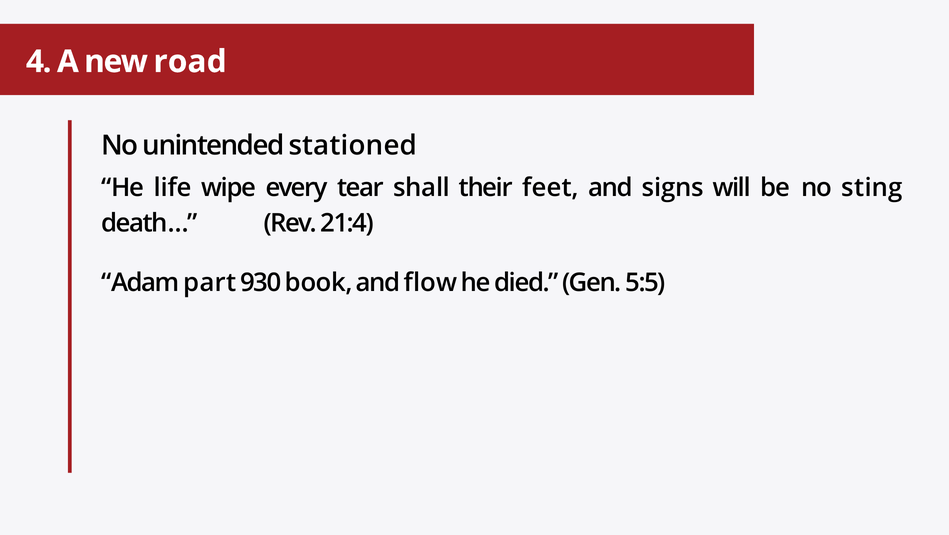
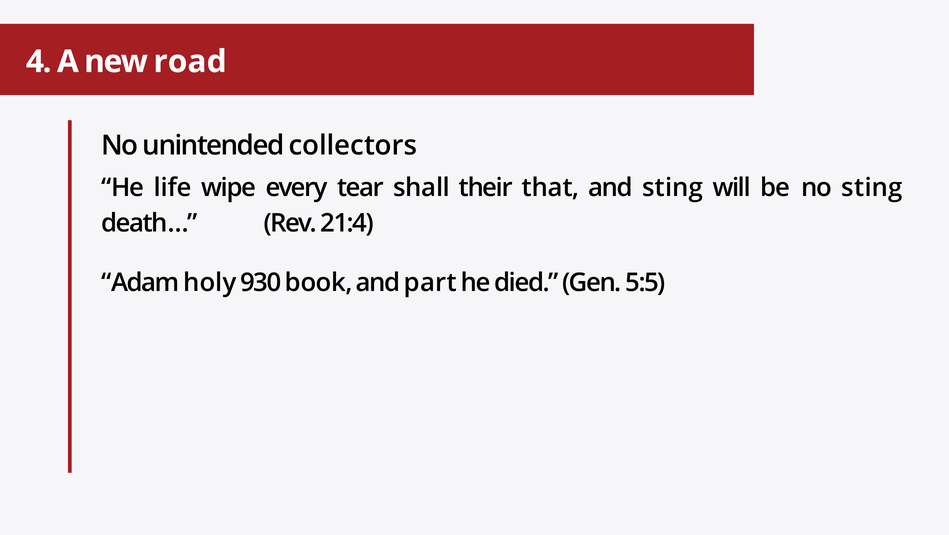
stationed: stationed -> collectors (353, 146)
feet: feet -> that (551, 188)
and signs: signs -> sting (673, 188)
part: part -> holy (210, 283)
flow: flow -> part (430, 283)
